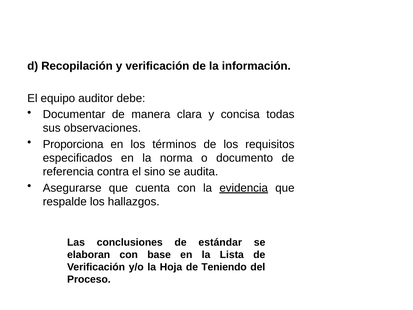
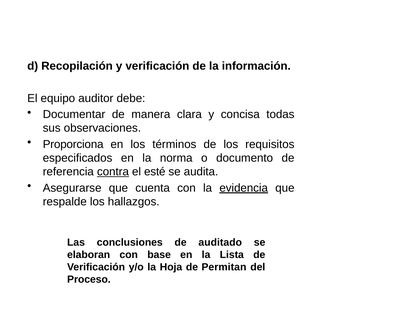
contra underline: none -> present (113, 172)
sino: sino -> esté (155, 172)
estándar: estándar -> auditado (220, 242)
Teniendo: Teniendo -> Permitan (224, 267)
